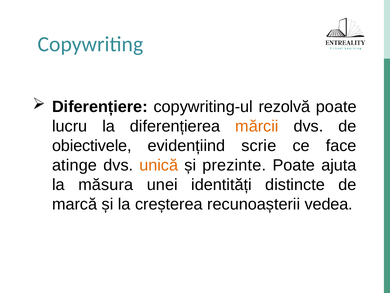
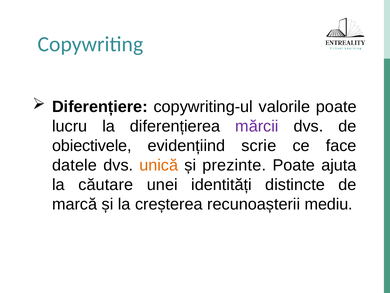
rezolvă: rezolvă -> valorile (284, 107)
mărcii colour: orange -> purple (257, 126)
atinge: atinge -> datele (75, 165)
măsura: măsura -> căutare (106, 185)
vedea: vedea -> mediu (329, 204)
